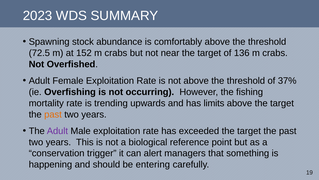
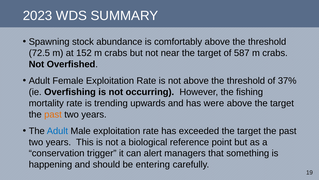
136: 136 -> 587 (242, 53)
limits: limits -> were (214, 103)
Adult colour: purple -> blue (57, 131)
